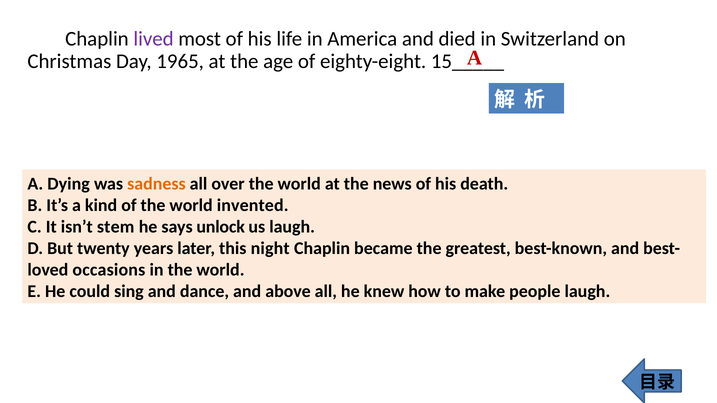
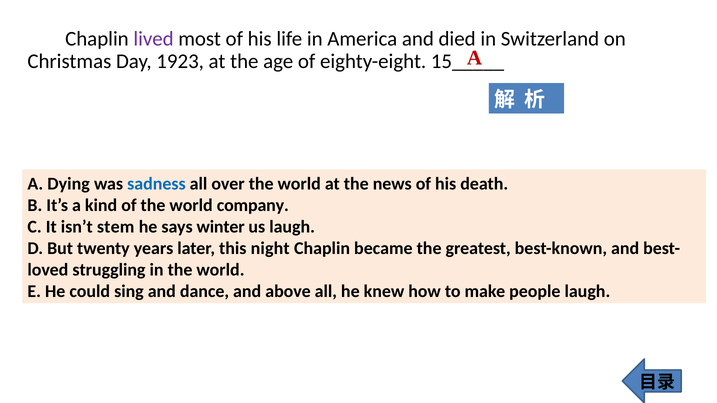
1965: 1965 -> 1923 (180, 61)
sadness colour: orange -> blue (156, 184)
invented: invented -> company (253, 206)
unlock: unlock -> winter (221, 227)
occasions: occasions -> struggling (109, 270)
